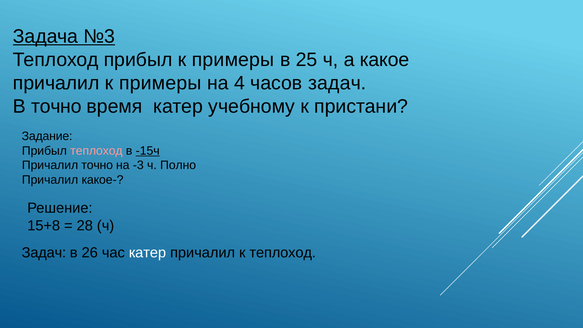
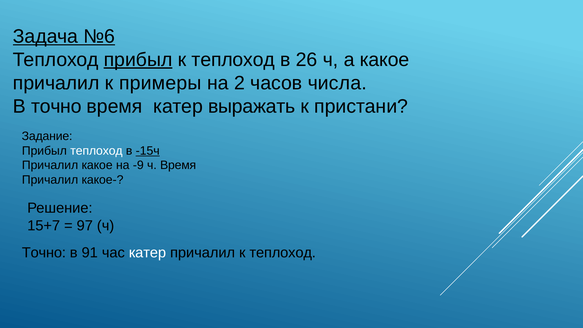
№3: №3 -> №6 (99, 36)
прибыл underline: none -> present (138, 60)
примеры: примеры -> теплоход (233, 60)
25: 25 -> 26 (307, 60)
4: 4 -> 2 (240, 83)
часов задач: задач -> числа (337, 83)
учебному: учебному -> выражать (252, 106)
теплоход colour: pink -> white (96, 151)
Причалил точно: точно -> какое (97, 165)
-3: -3 -> -9 (138, 165)
ч Полно: Полно -> Время (178, 165)
15+8: 15+8 -> 15+7 (44, 226)
28: 28 -> 97 (85, 226)
Задач: Задач -> Точно (44, 253)
26: 26 -> 91 (90, 253)
